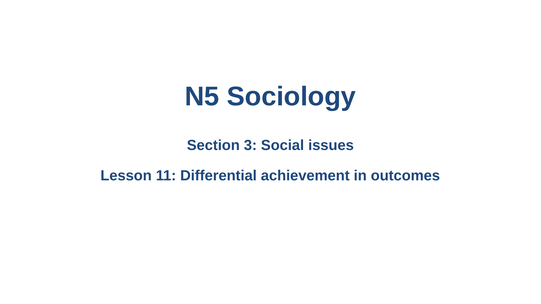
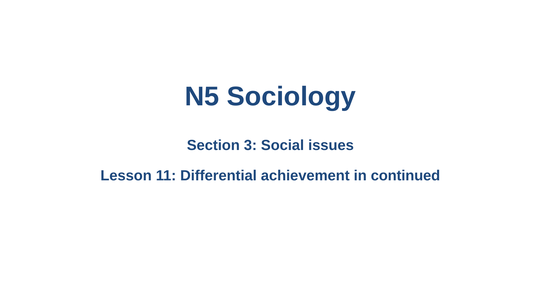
outcomes: outcomes -> continued (405, 176)
